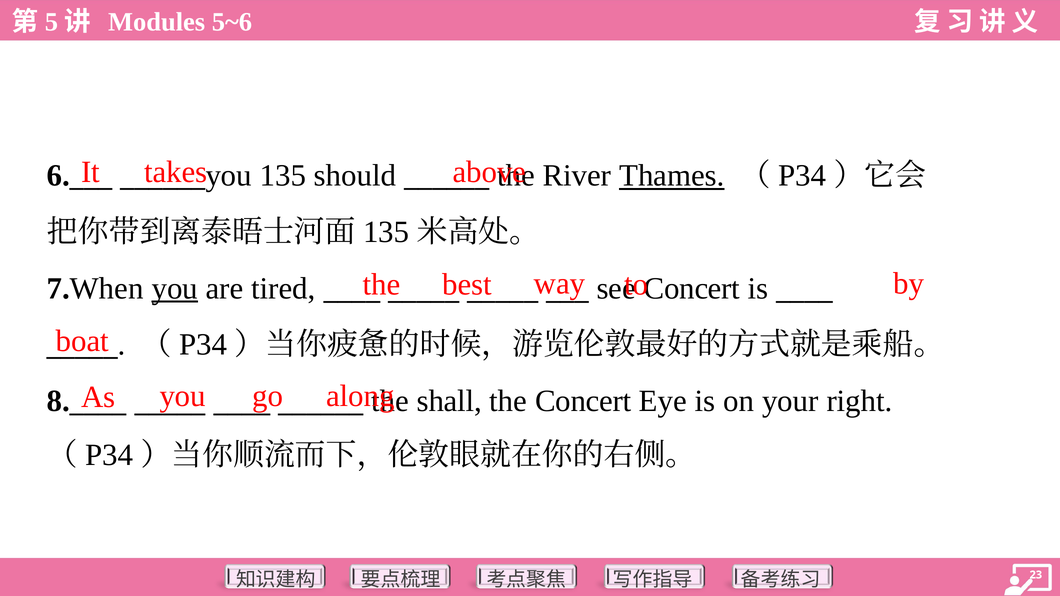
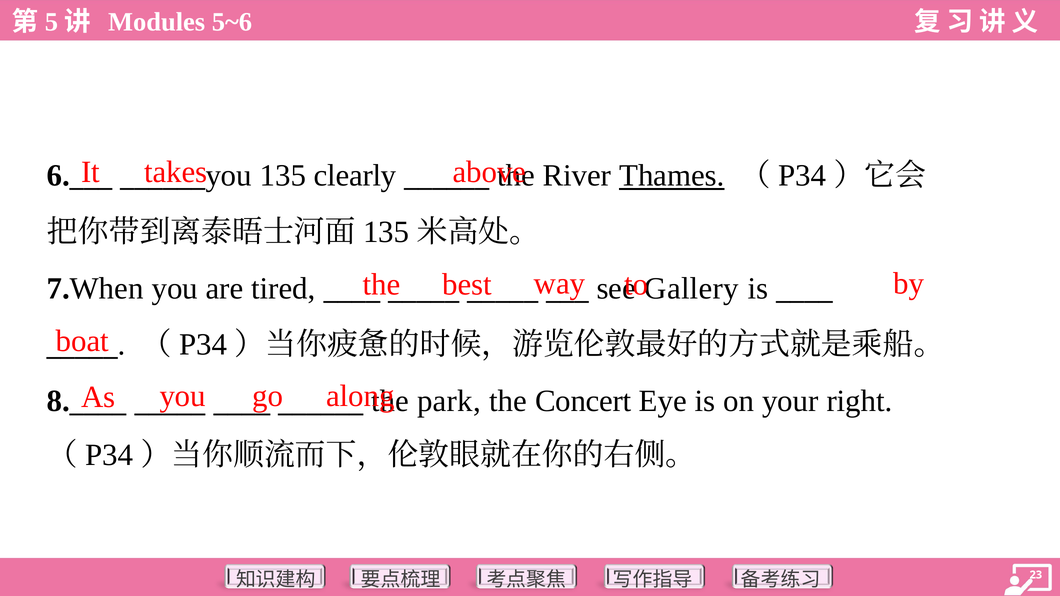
should: should -> clearly (355, 176)
you underline: present -> none (175, 288)
Concert: Concert -> Gallery (692, 288)
shall: shall -> park (449, 401)
